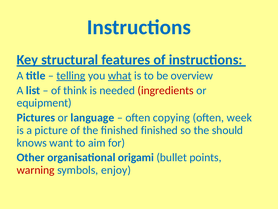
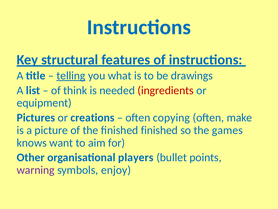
what underline: present -> none (120, 75)
overview: overview -> drawings (192, 75)
language: language -> creations (93, 117)
week: week -> make (239, 117)
should: should -> games (227, 130)
origami: origami -> players (136, 157)
warning colour: red -> purple (36, 170)
